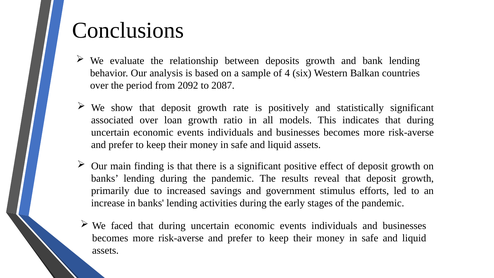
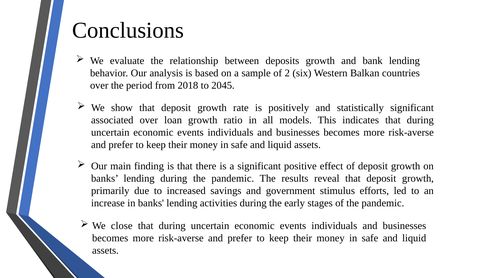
4: 4 -> 2 (287, 73)
2092: 2092 -> 2018 (188, 85)
2087: 2087 -> 2045 (223, 85)
faced: faced -> close (122, 226)
